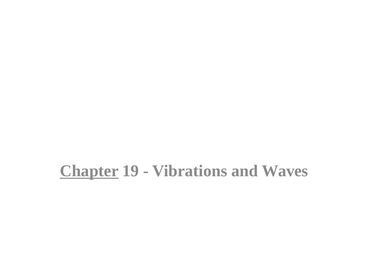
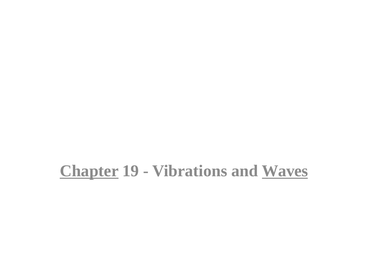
Waves underline: none -> present (285, 171)
